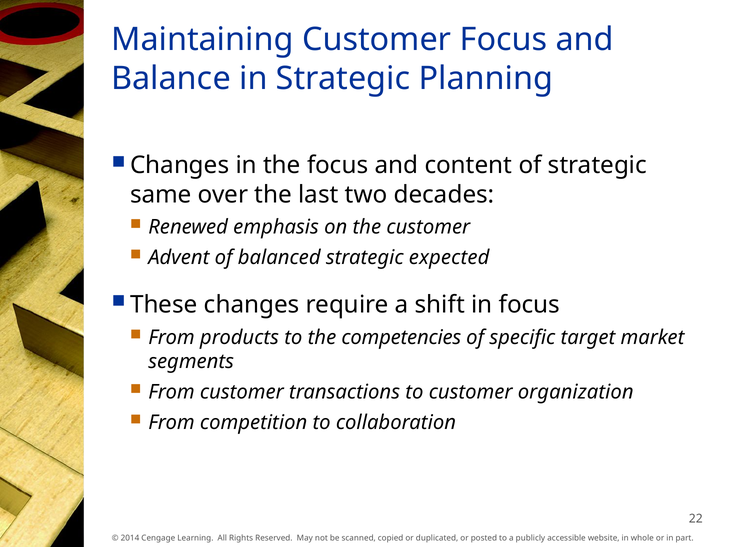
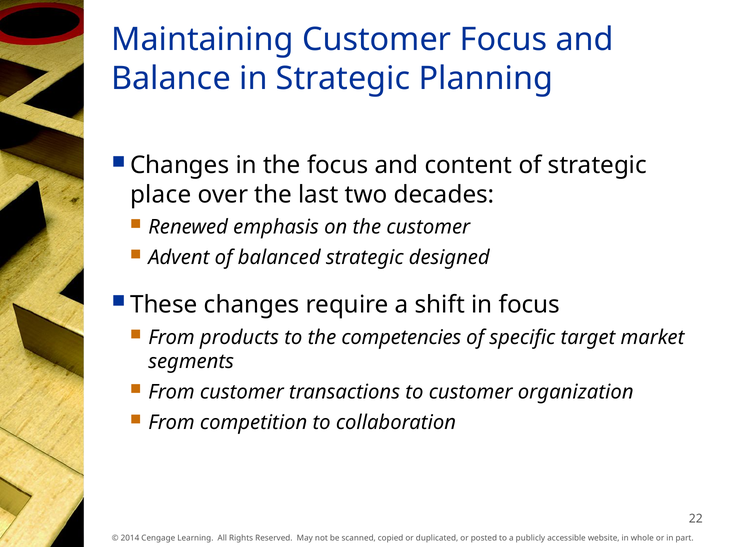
same: same -> place (161, 194)
expected: expected -> designed (449, 257)
